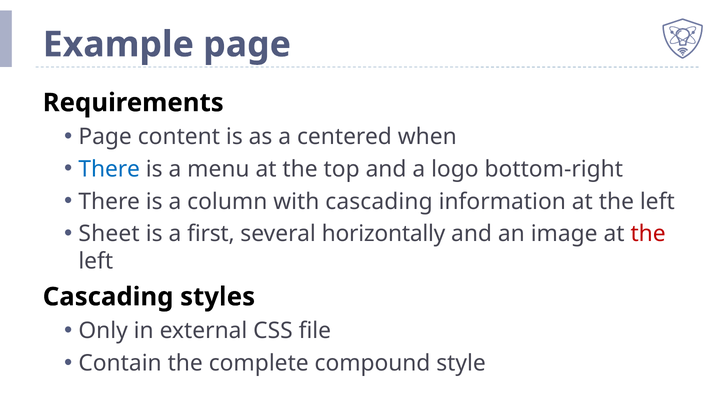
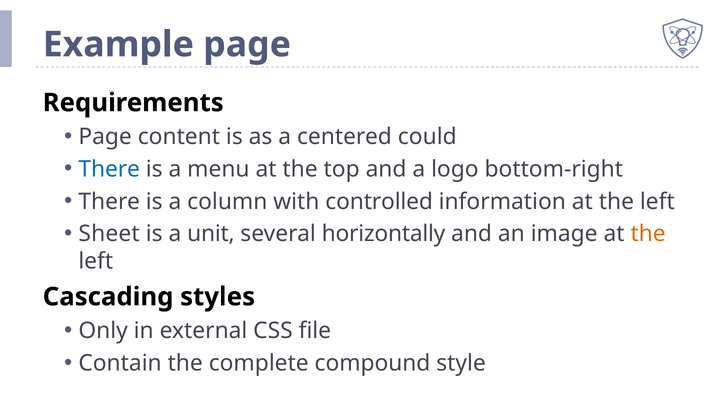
when: when -> could (427, 137)
with cascading: cascading -> controlled (379, 201)
first: first -> unit (211, 234)
the colour: red -> orange (648, 234)
